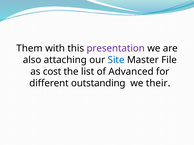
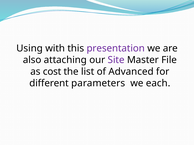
Them: Them -> Using (30, 49)
Site colour: blue -> purple (116, 60)
outstanding: outstanding -> parameters (98, 83)
their: their -> each (158, 83)
